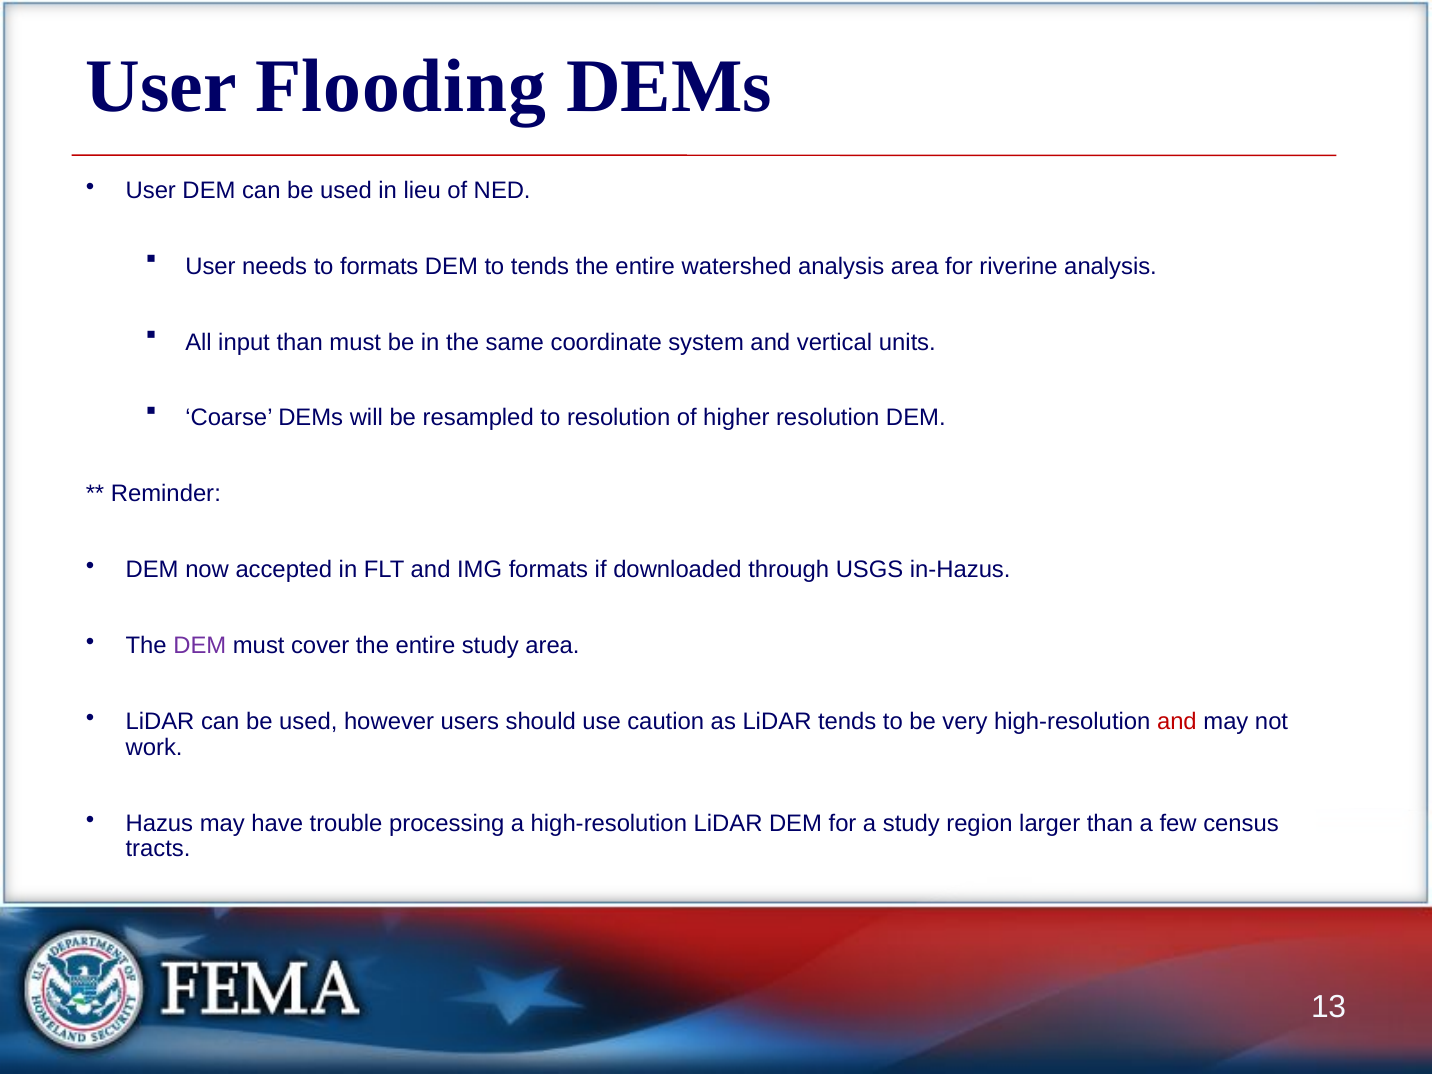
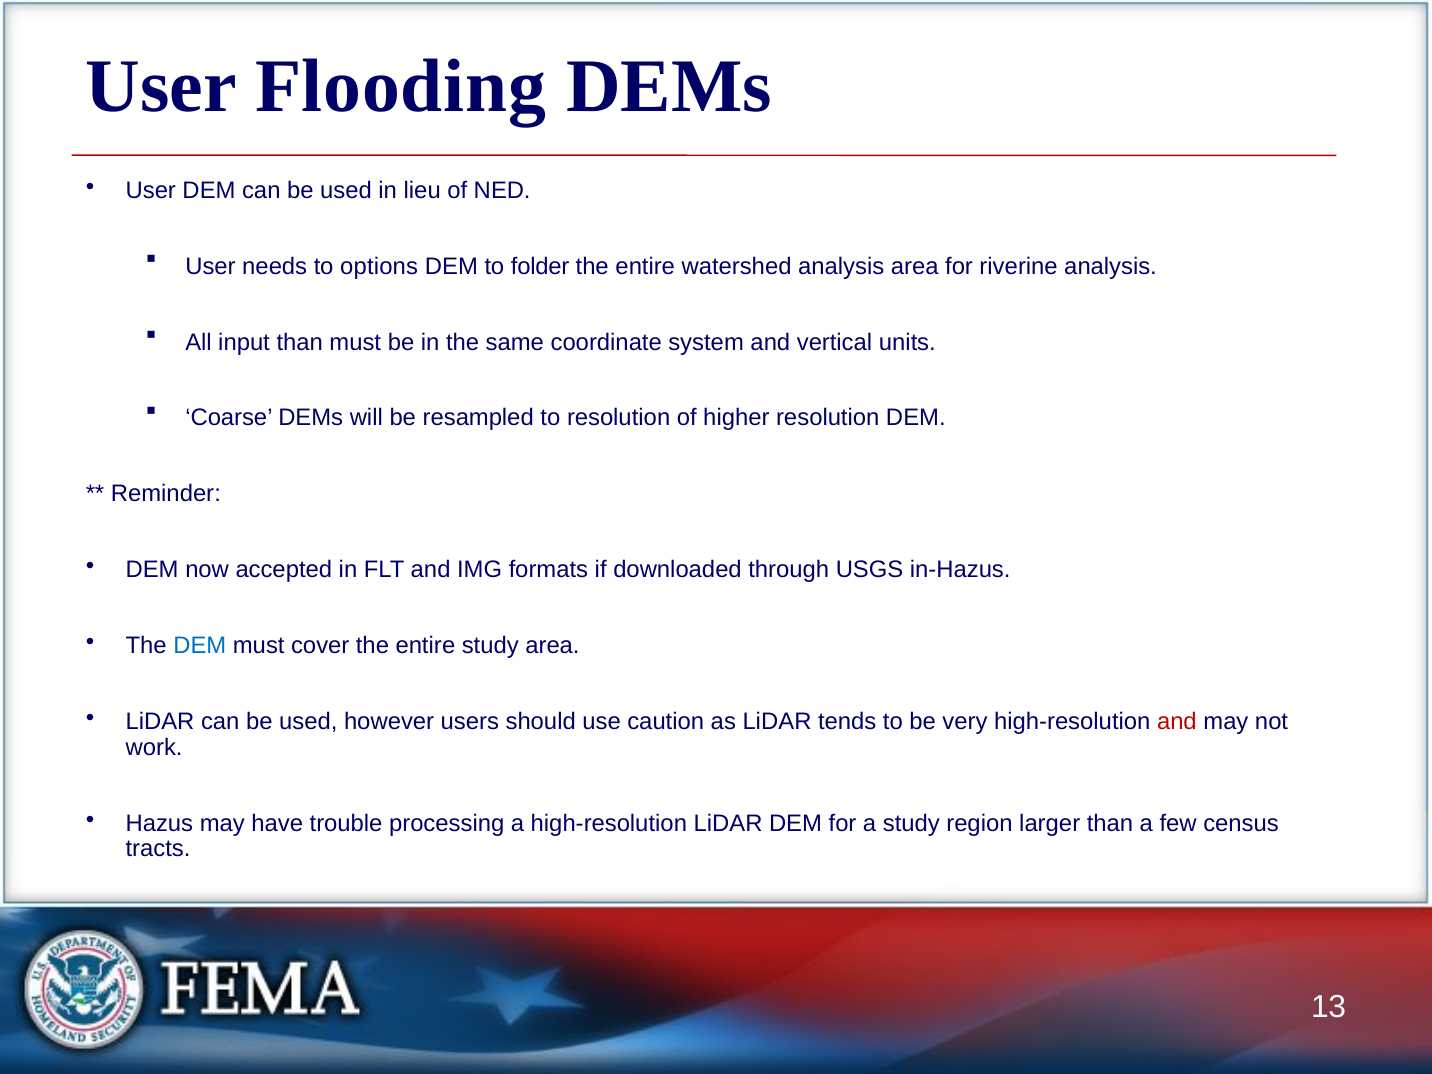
to formats: formats -> options (379, 266)
to tends: tends -> folder (540, 266)
DEM colour: purple -> blue (200, 646)
